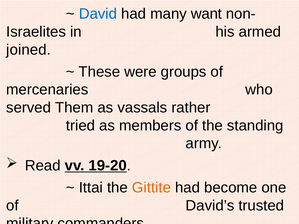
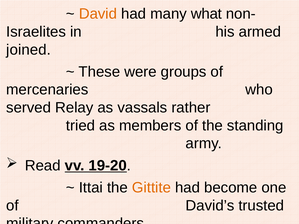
David colour: blue -> orange (98, 14)
want: want -> what (206, 14)
Them: Them -> Relay (74, 108)
